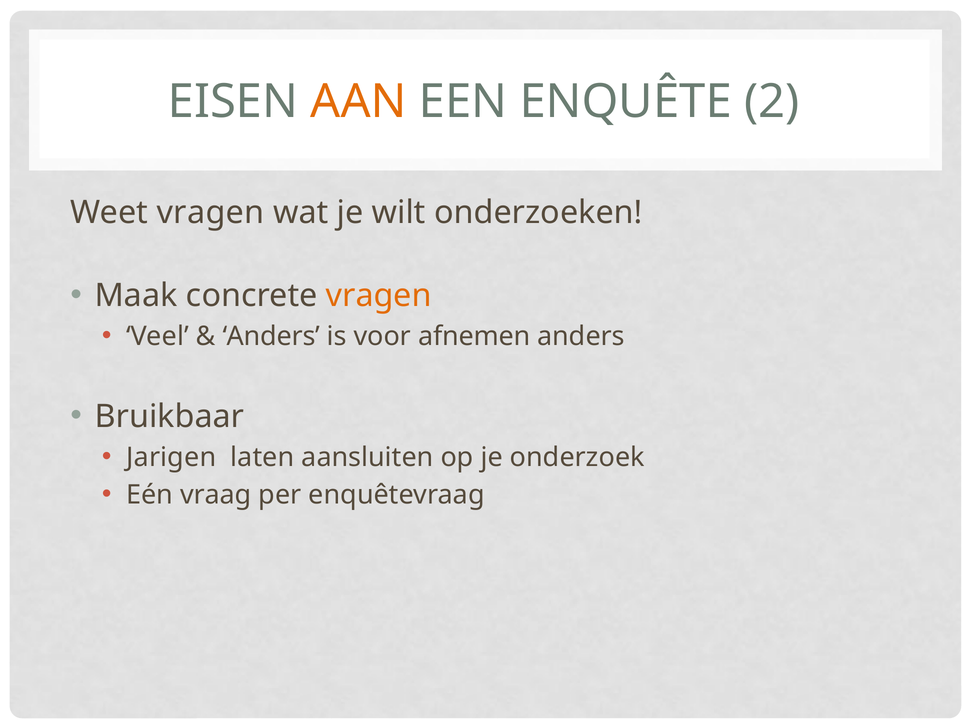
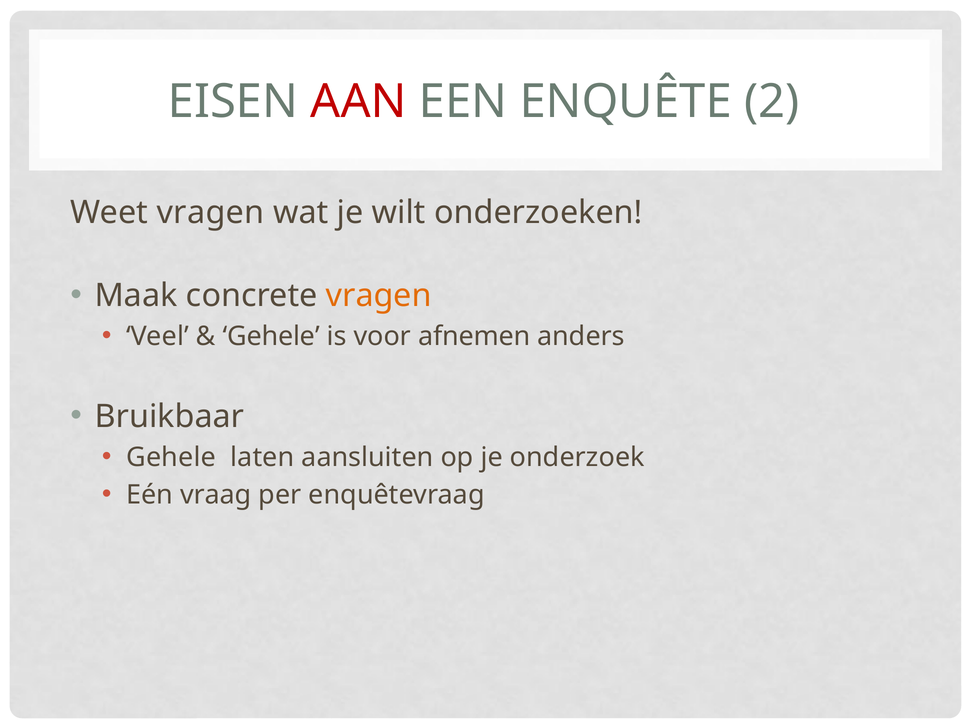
AAN colour: orange -> red (358, 102)
Anders: Anders -> Gehele (271, 336)
Jarigen: Jarigen -> Gehele (171, 457)
